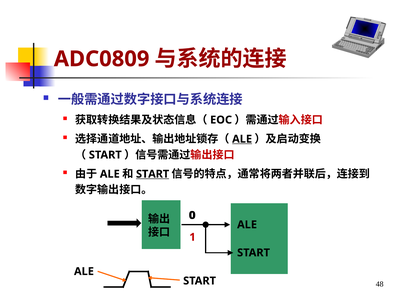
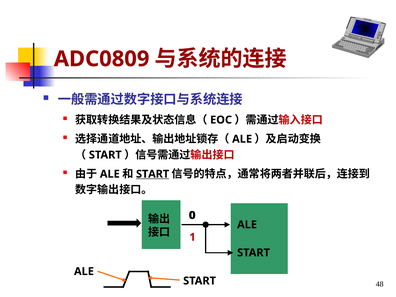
ALE underline: present -> none (242, 139)
